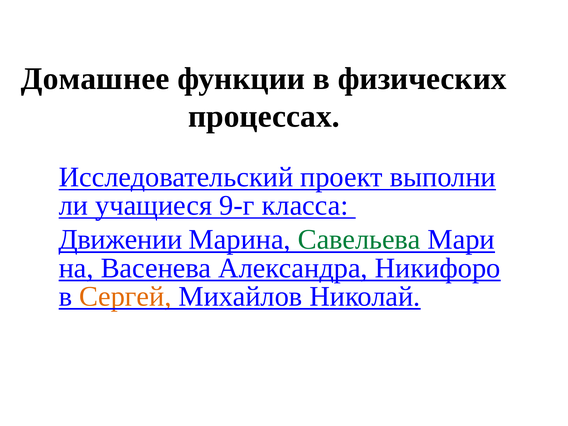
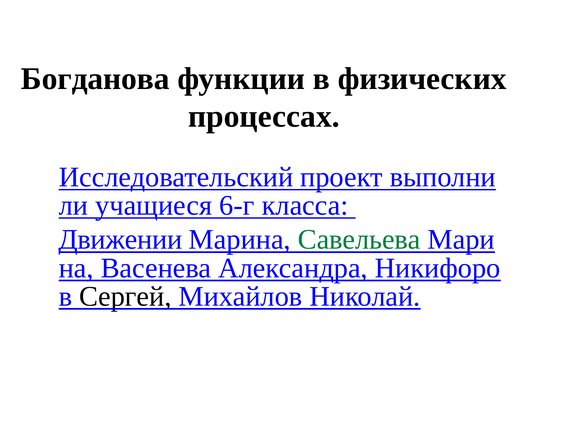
Домашнее: Домашнее -> Богданова (95, 79)
9-г: 9-г -> 6-г (237, 206)
Сергей colour: orange -> black (125, 296)
